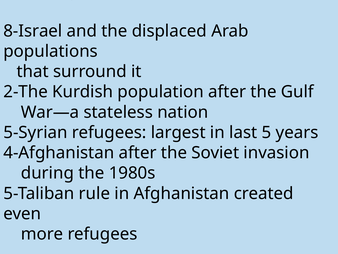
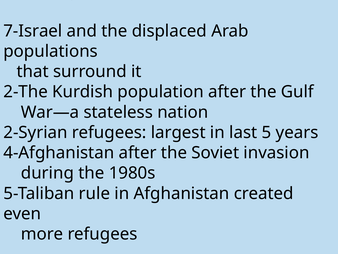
8-Israel: 8-Israel -> 7-Israel (33, 31)
5-Syrian: 5-Syrian -> 2-Syrian (35, 132)
